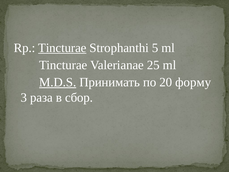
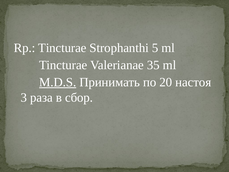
Tincturae underline: present -> none (62, 48)
25: 25 -> 35 (153, 65)
форму: форму -> настоя (193, 82)
